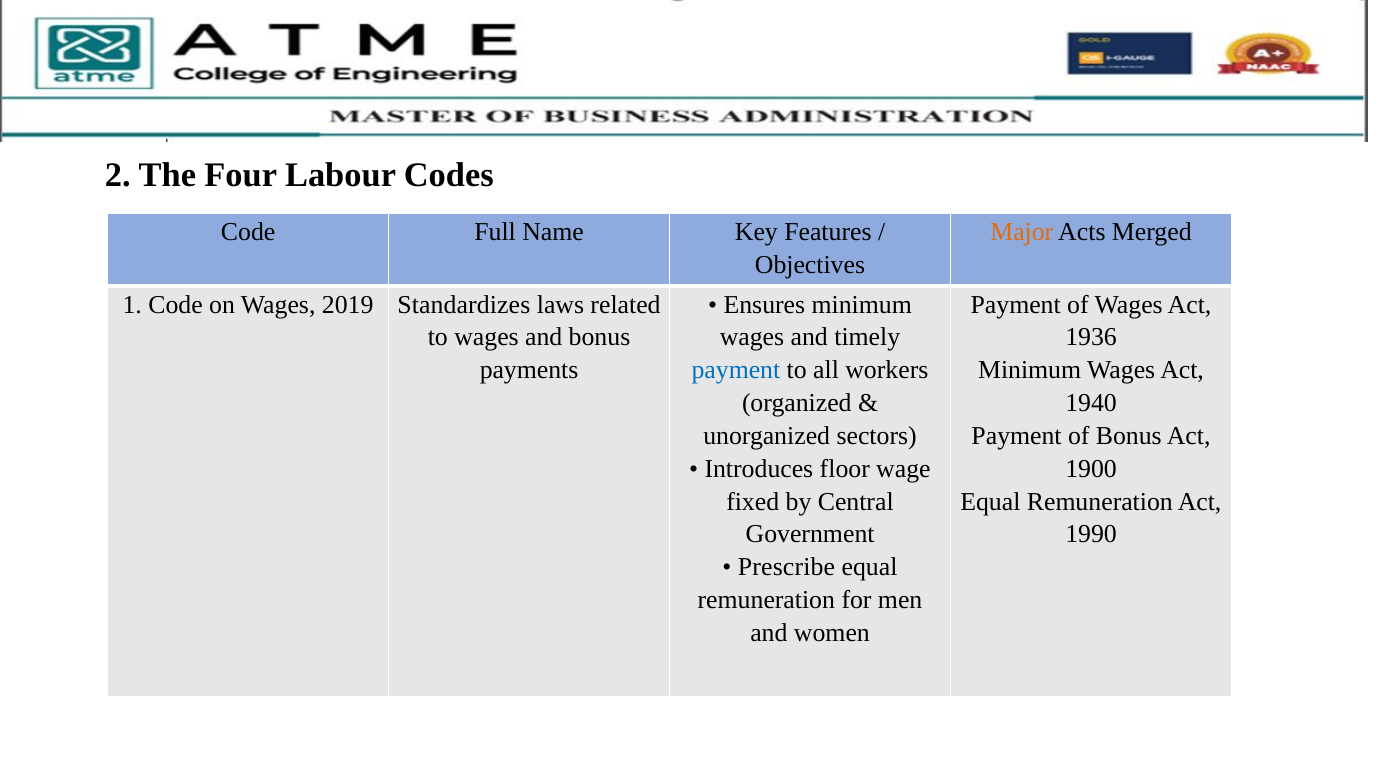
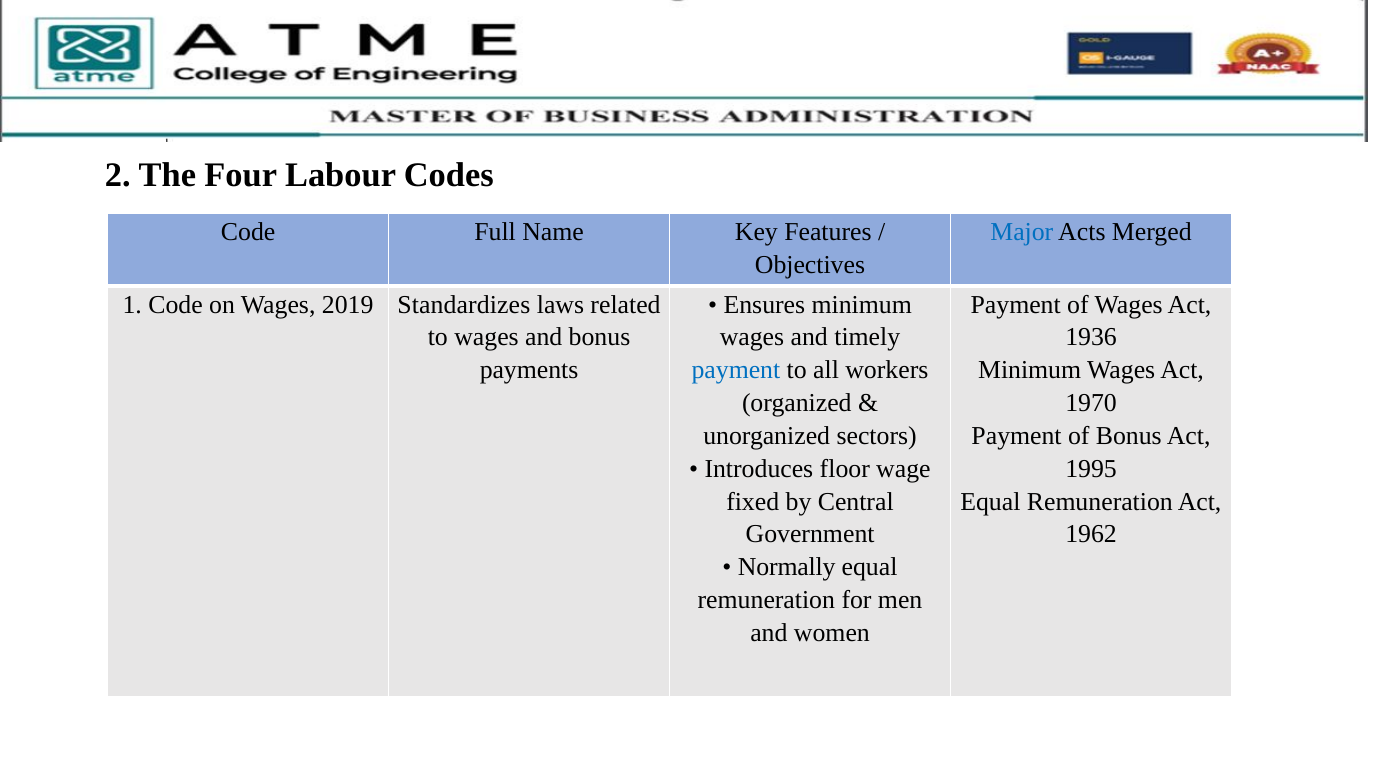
Major colour: orange -> blue (1022, 232)
1940: 1940 -> 1970 (1091, 403)
1900: 1900 -> 1995 (1091, 469)
1990: 1990 -> 1962 (1091, 534)
Prescribe: Prescribe -> Normally (787, 567)
